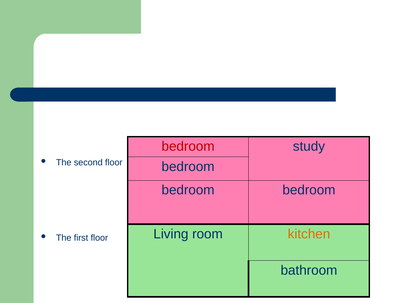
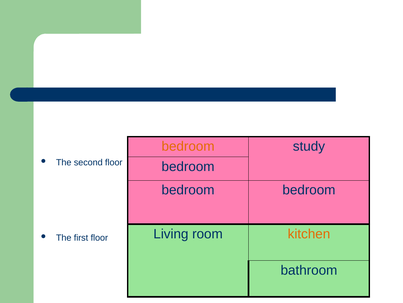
bedroom colour: red -> orange (188, 146)
